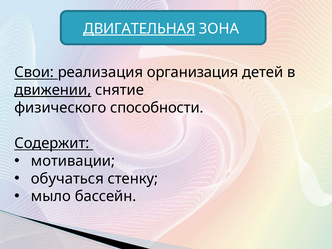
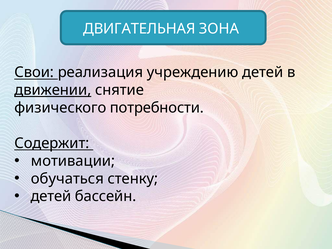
ДВИГАТЕЛЬНАЯ underline: present -> none (139, 29)
организация: организация -> учреждению (193, 72)
способности: способности -> потребности (157, 108)
мыло: мыло -> детей (51, 196)
